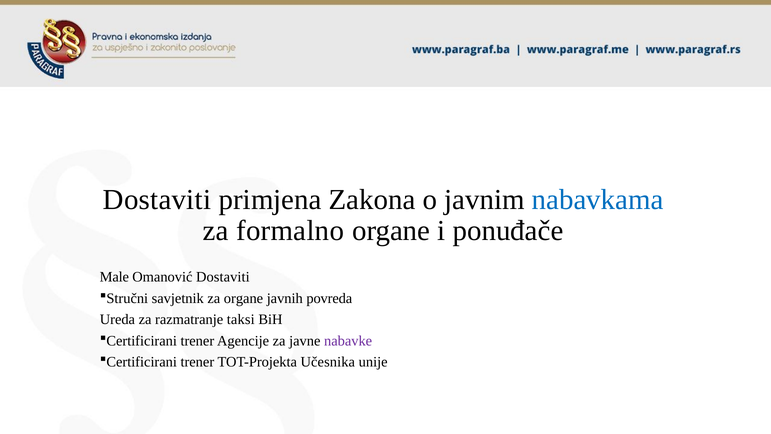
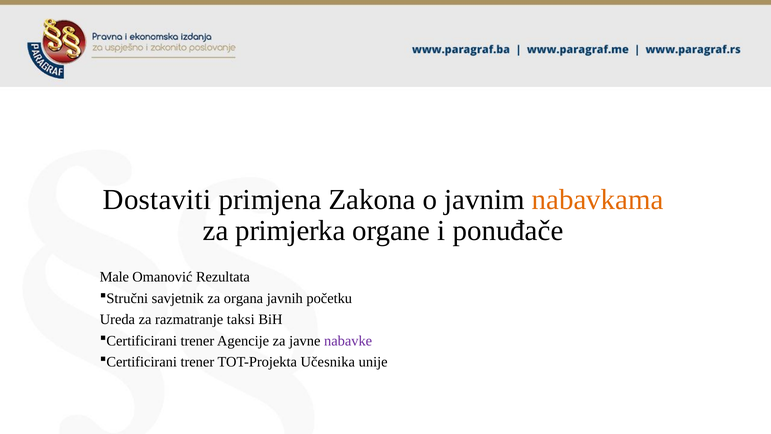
nabavkama colour: blue -> orange (598, 199)
formalno: formalno -> primjerka (290, 231)
Omanović Dostaviti: Dostaviti -> Rezultata (223, 277)
za organe: organe -> organa (243, 298)
povreda: povreda -> početku (329, 298)
